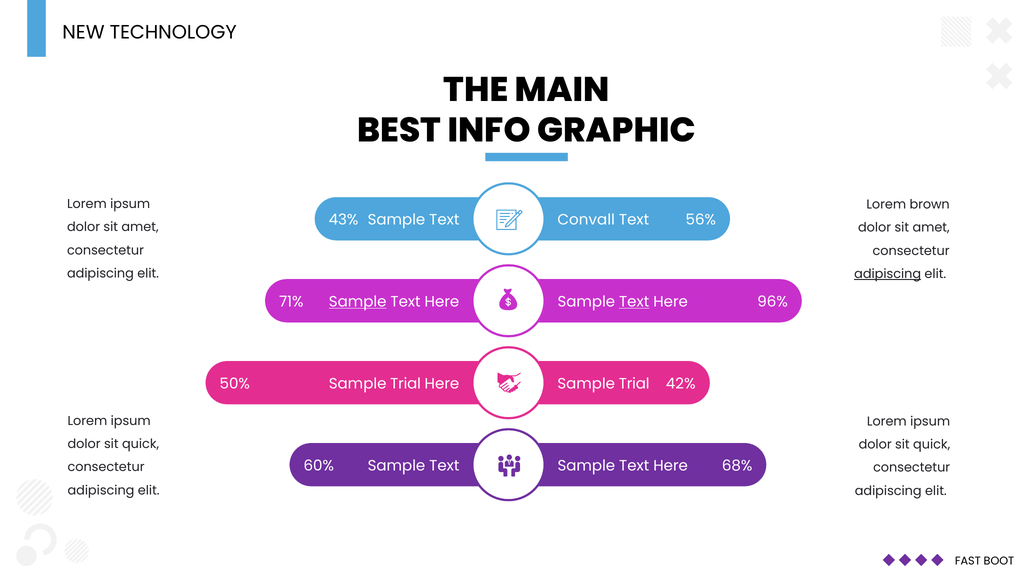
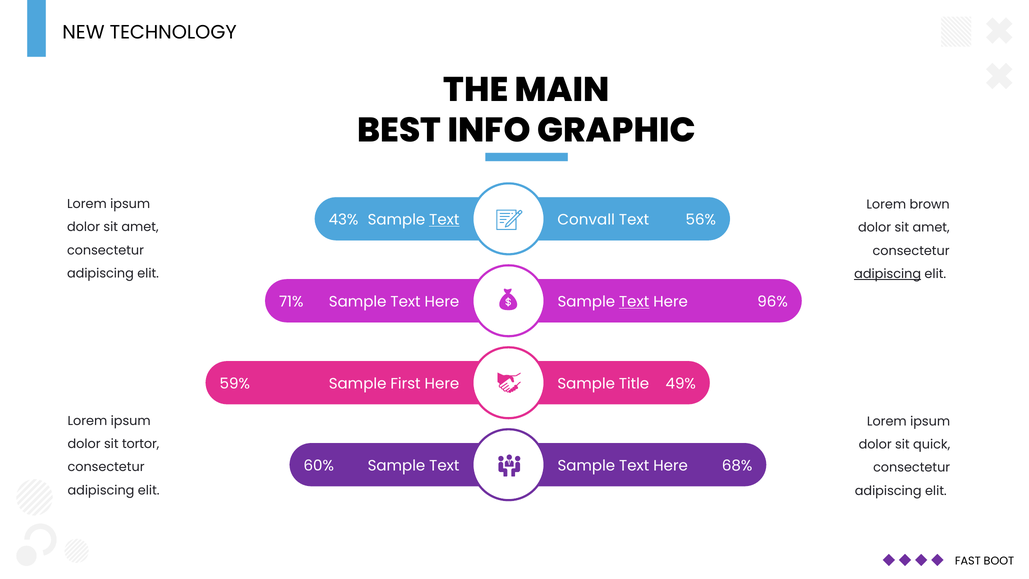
Text underline: none -> present (444, 220)
Sample underline: present -> none (358, 302)
50%: 50% -> 59% (235, 384)
Trial: Trial -> First (405, 384)
Trial: Trial -> Title (634, 384)
42%: 42% -> 49% (681, 384)
quick: quick -> tortor (141, 444)
